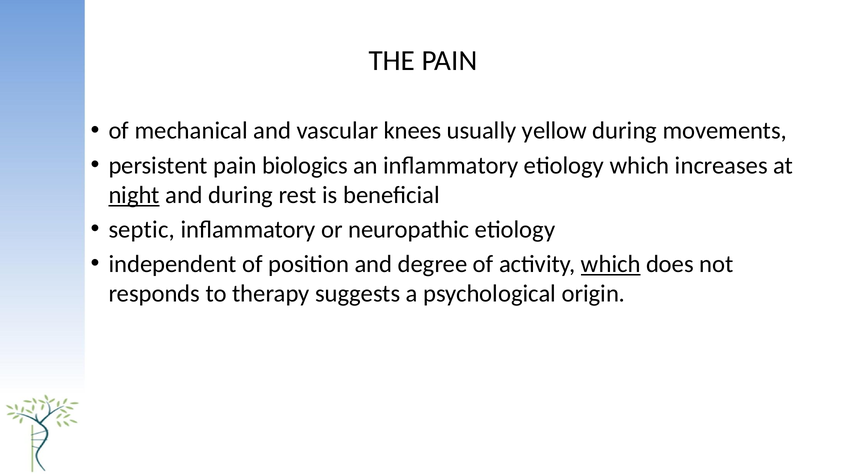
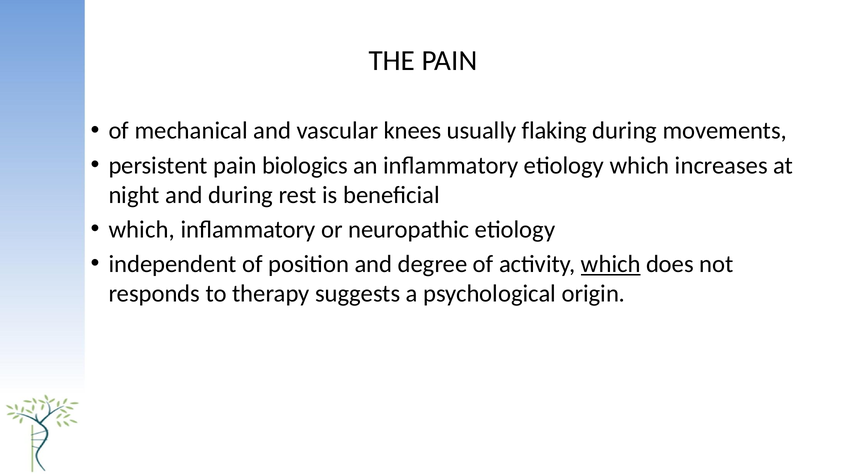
yellow: yellow -> flaking (554, 131)
night underline: present -> none (134, 195)
septic: septic -> which (142, 230)
